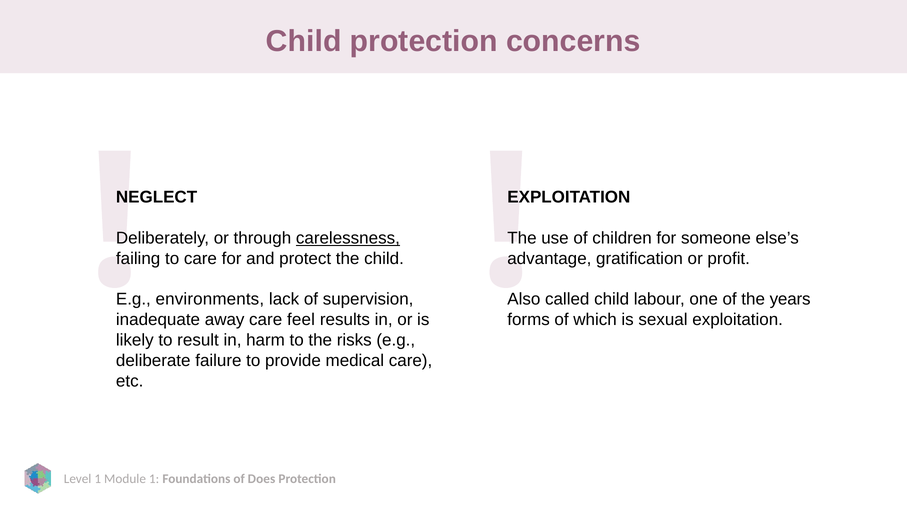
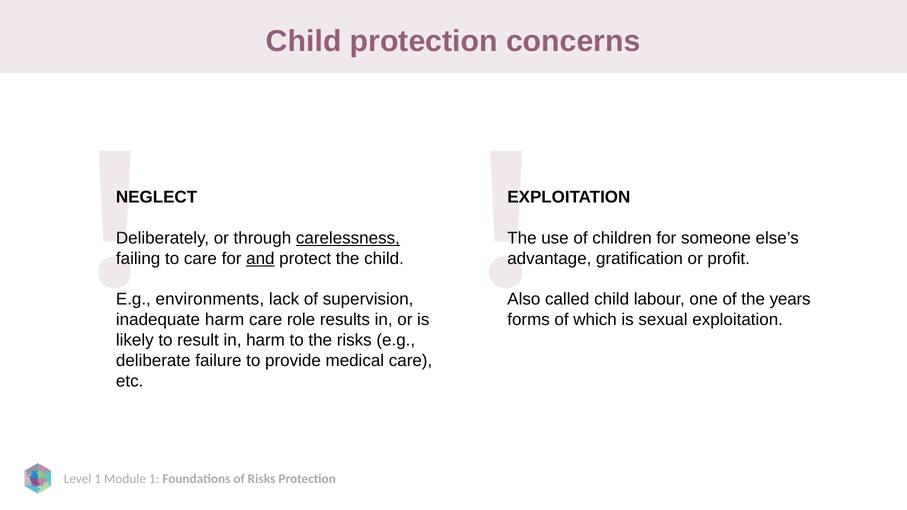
and underline: none -> present (260, 259)
inadequate away: away -> harm (225, 320)
feel: feel -> role (301, 320)
of Does: Does -> Risks (262, 479)
